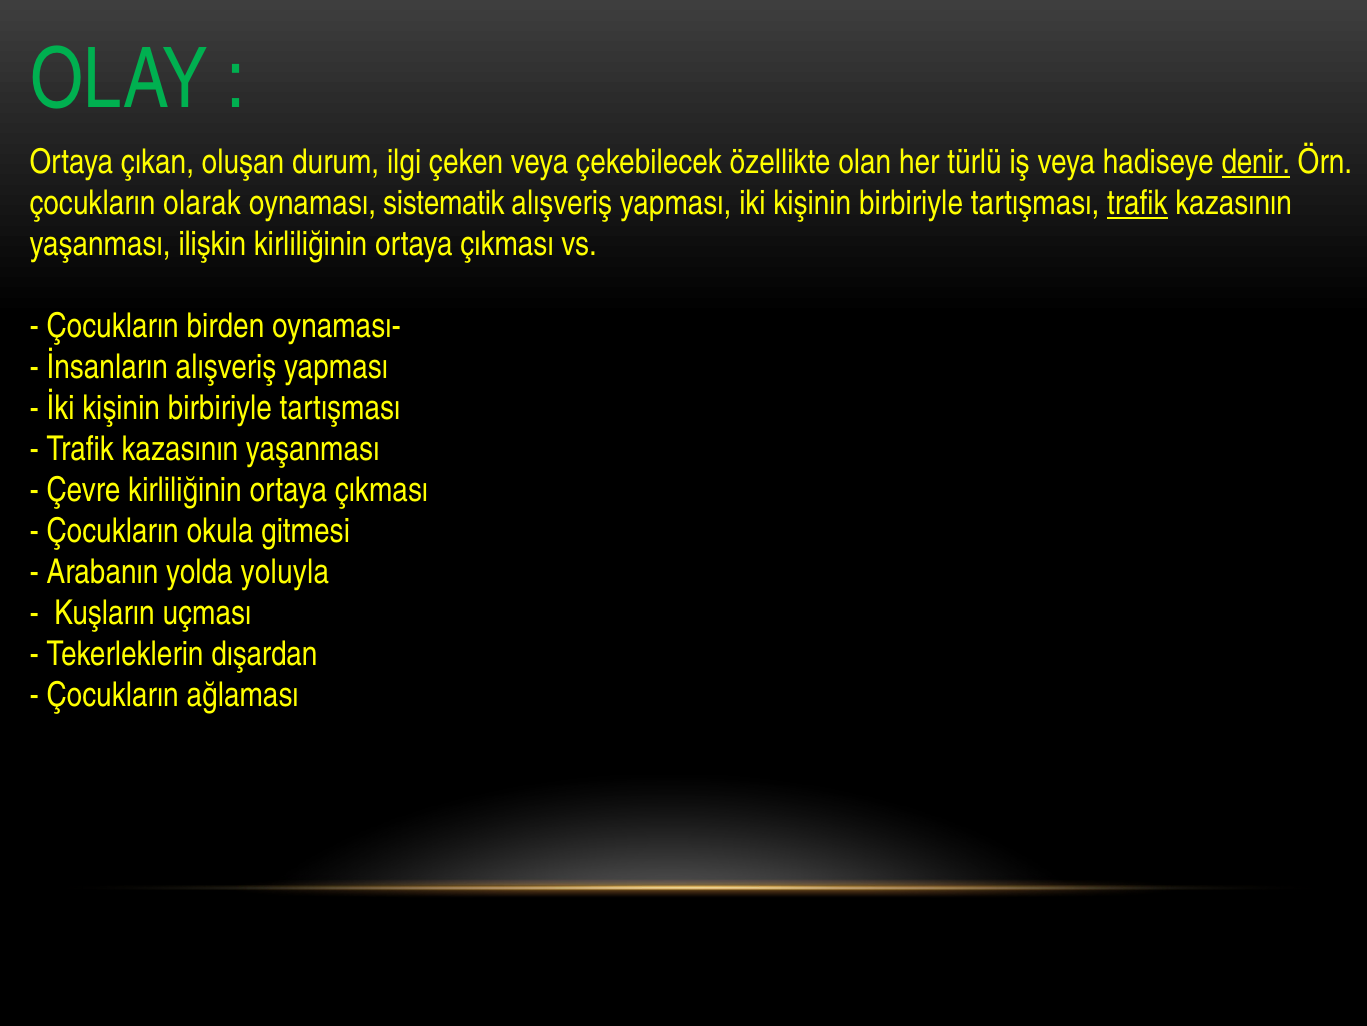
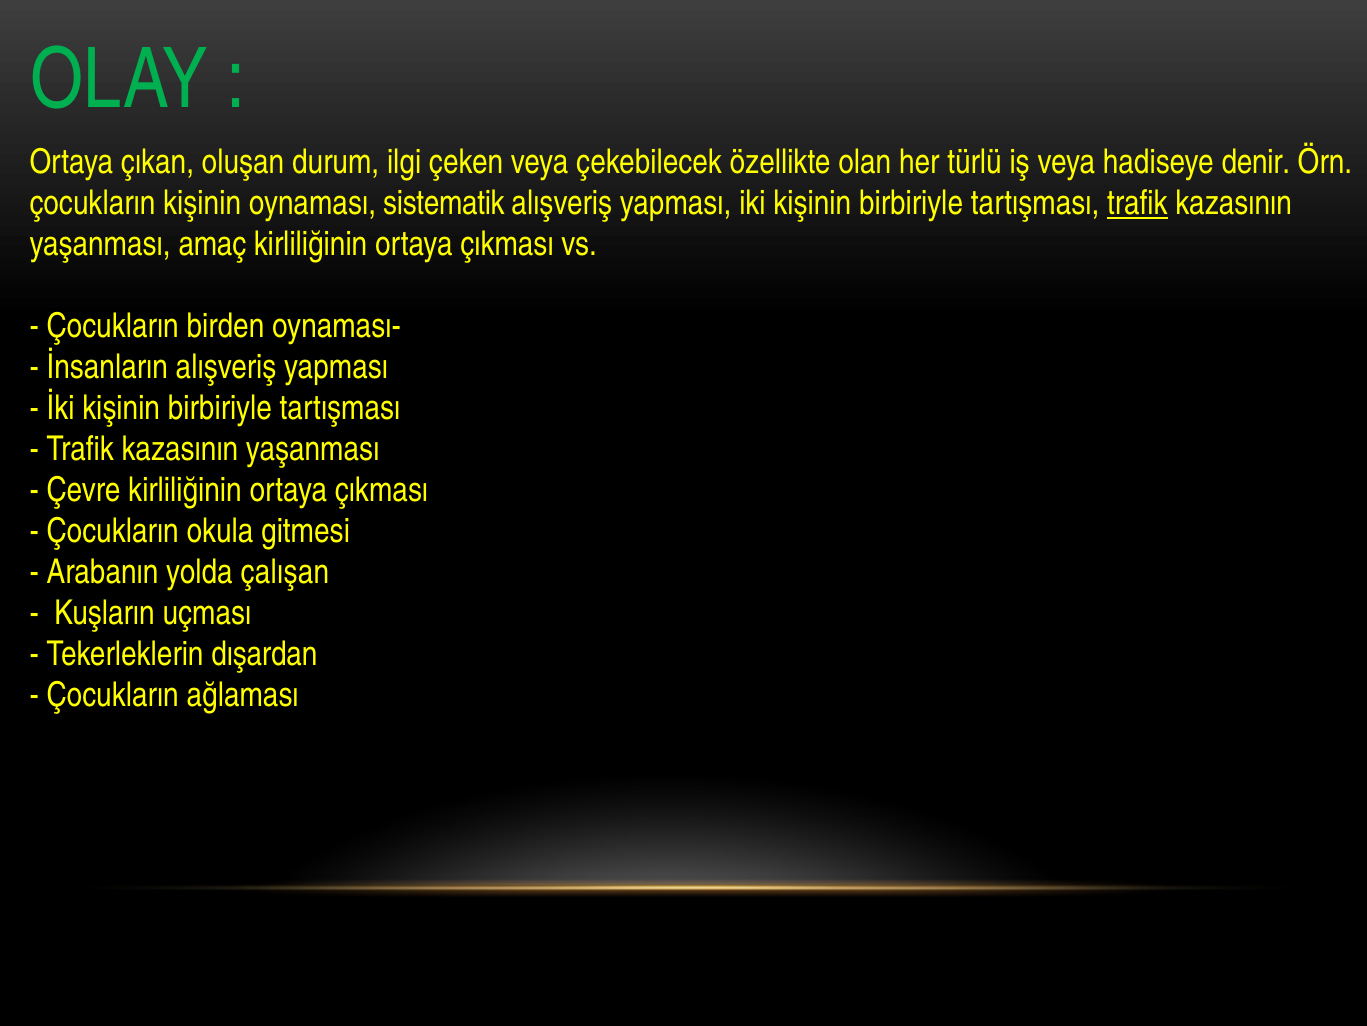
denir underline: present -> none (1256, 162)
çocukların olarak: olarak -> kişinin (202, 203)
ilişkin: ilişkin -> amaç (212, 244)
yoluyla: yoluyla -> çalışan (285, 572)
